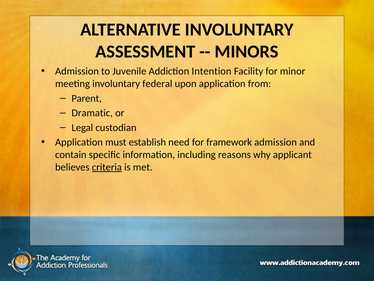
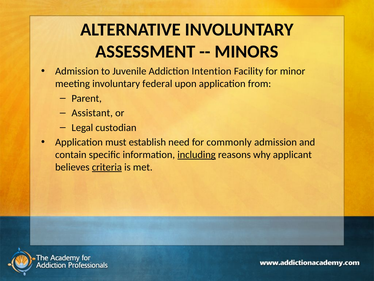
Dramatic: Dramatic -> Assistant (92, 113)
framework: framework -> commonly (229, 142)
including underline: none -> present (197, 154)
